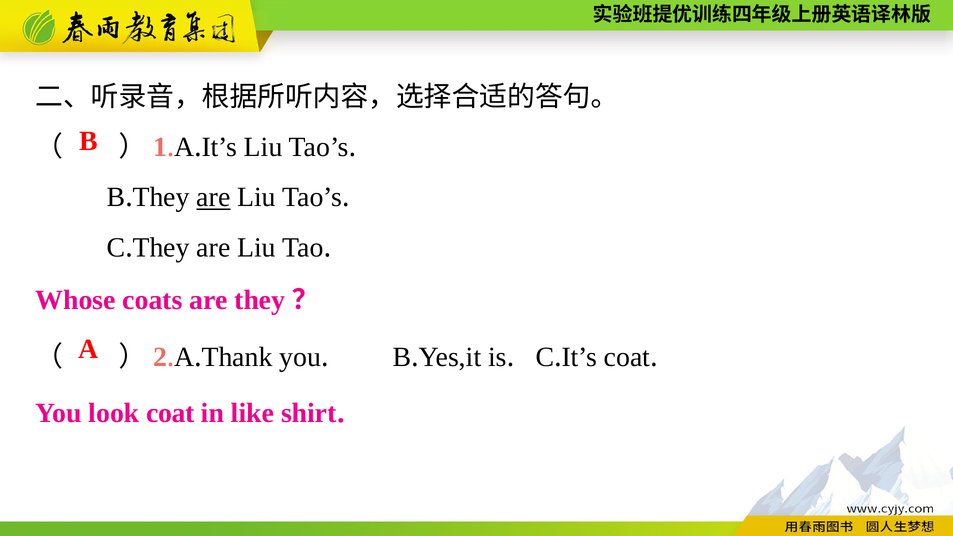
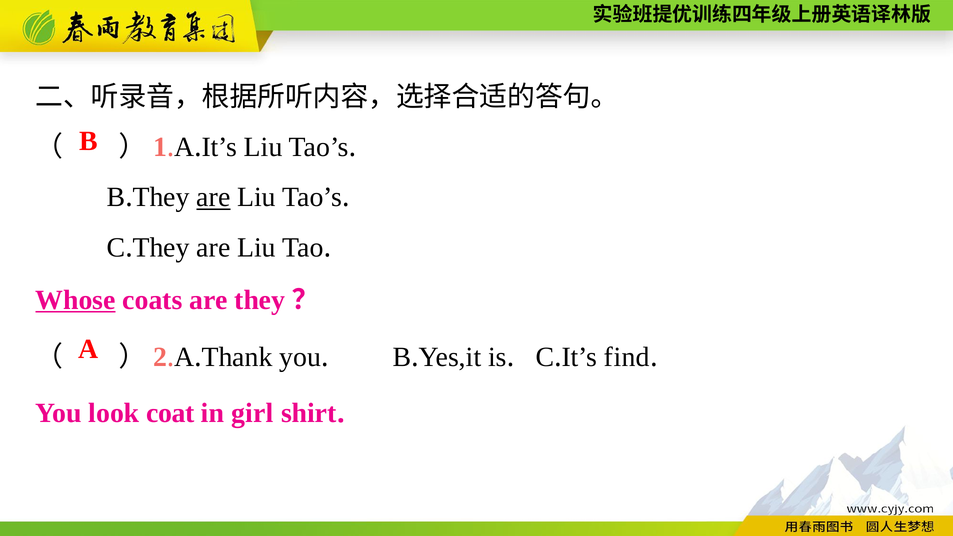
Whose underline: none -> present (75, 300)
coat: coat -> find (627, 357)
like: like -> girl (252, 413)
